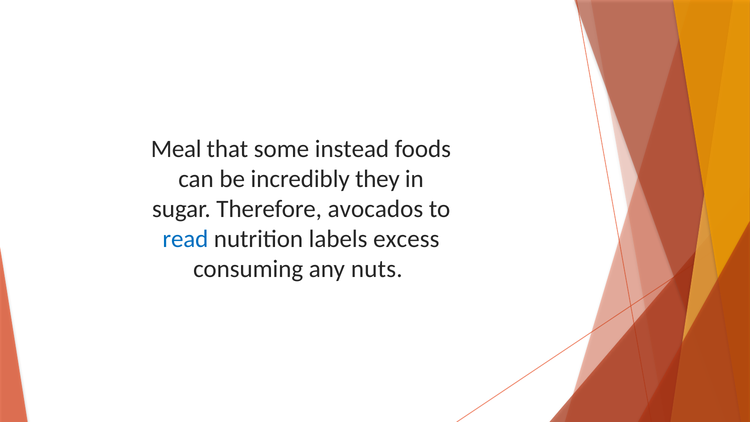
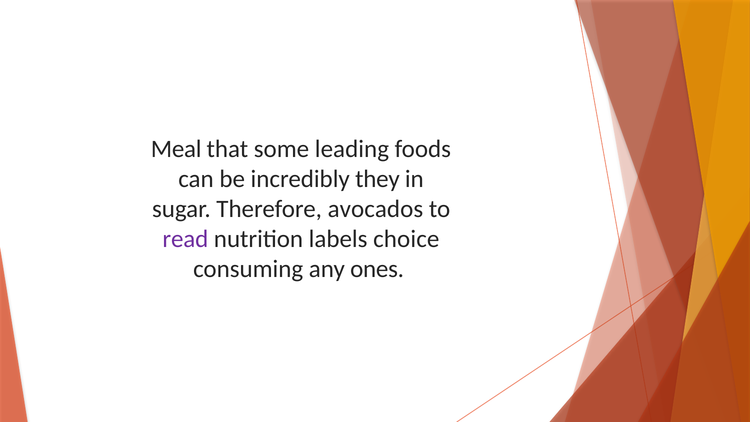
instead: instead -> leading (352, 149)
read colour: blue -> purple (185, 239)
excess: excess -> choice (406, 239)
nuts: nuts -> ones (377, 269)
